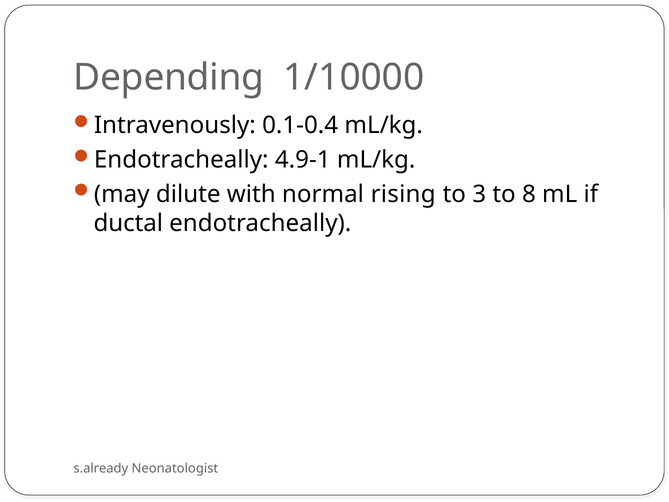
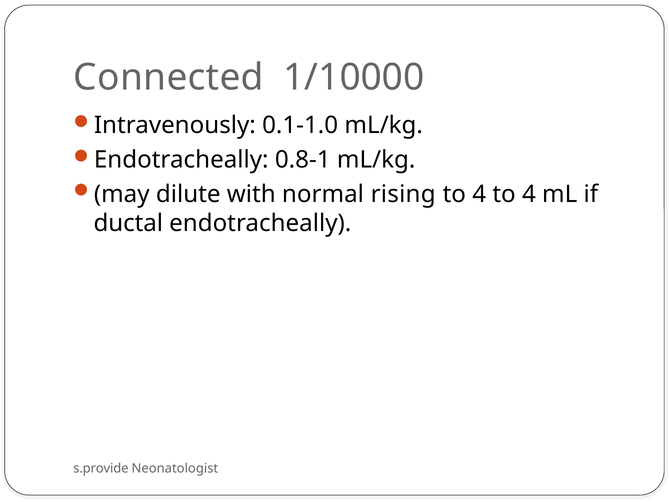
Depending: Depending -> Connected (169, 77)
0.1-0.4: 0.1-0.4 -> 0.1-1.0 (300, 125)
4.9-1: 4.9-1 -> 0.8-1 (303, 160)
3: 3 -> 4 (479, 194)
8: 8 -> 4 (529, 194)
s.already: s.already -> s.provide (101, 468)
